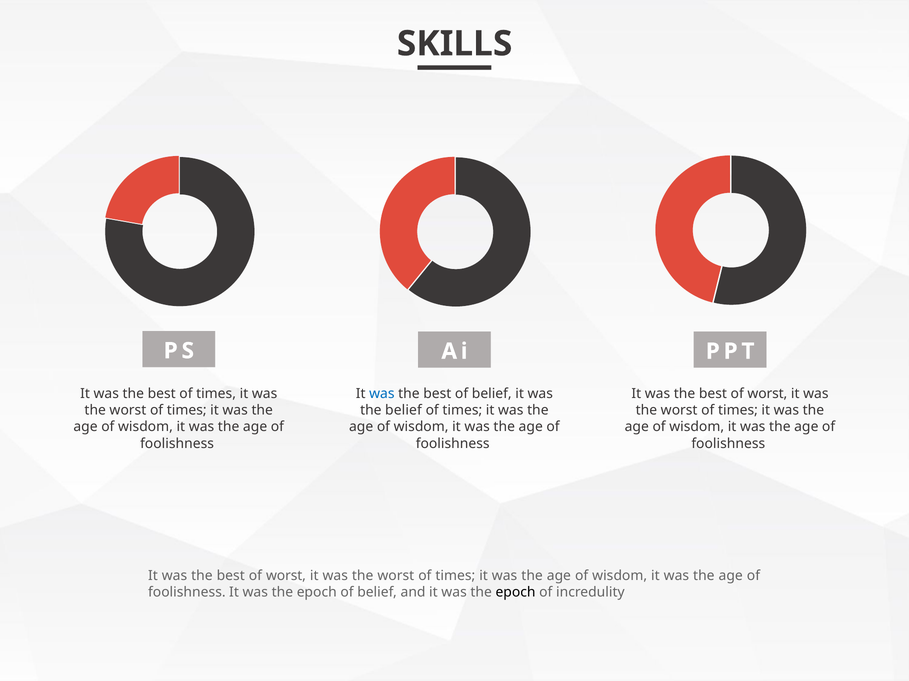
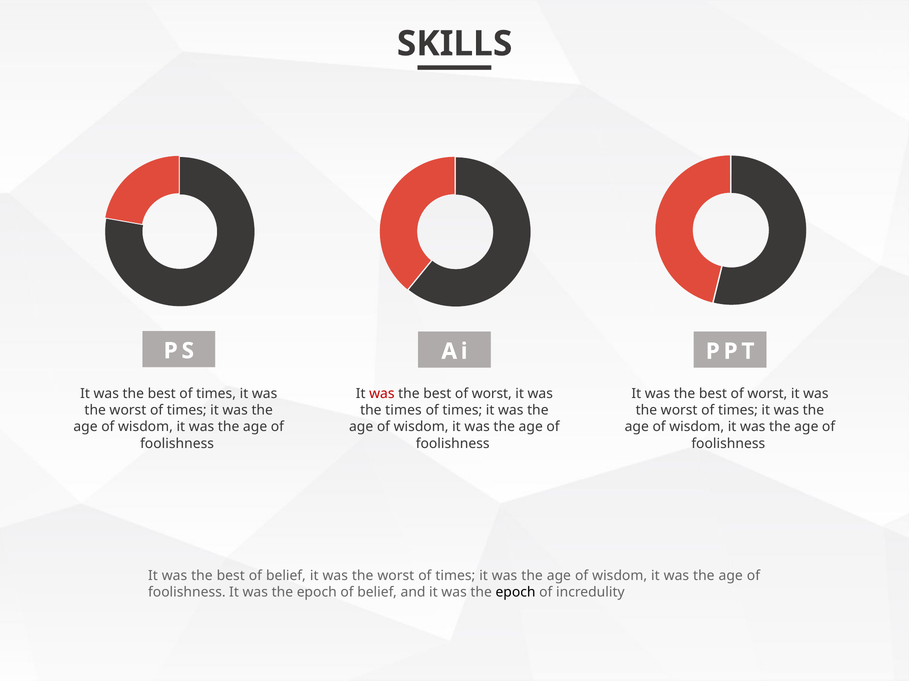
was colour: blue -> red (382, 394)
belief: belief -> worst (492, 394)
the belief: belief -> times (403, 411)
worst: worst -> belief (286, 576)
